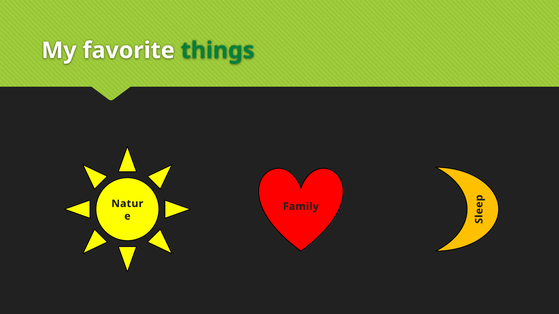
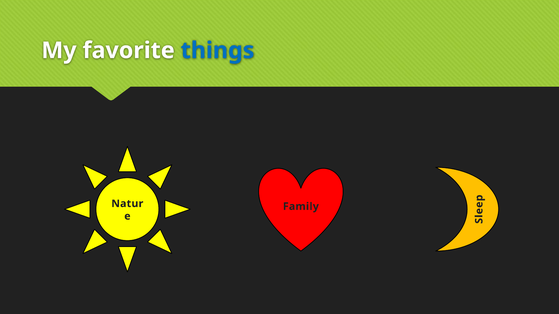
things colour: green -> blue (218, 51)
